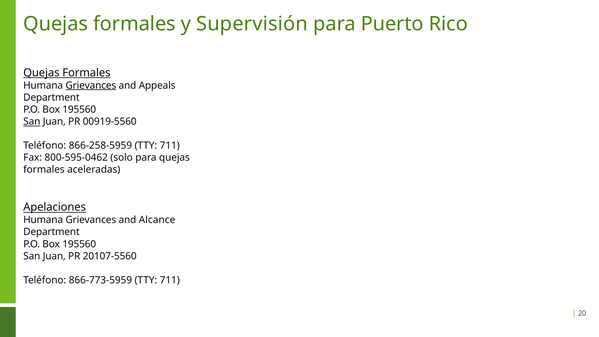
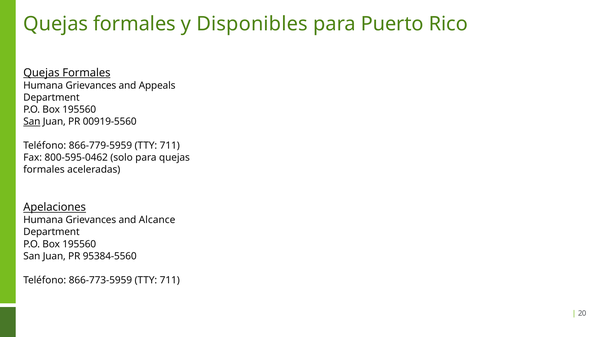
Supervisión: Supervisión -> Disponibles (252, 24)
Grievances underline: present -> none (91, 85)
866-258-5959: 866-258-5959 -> 866-779-5959 (100, 146)
20107-5560: 20107-5560 -> 95384-5560 (110, 256)
